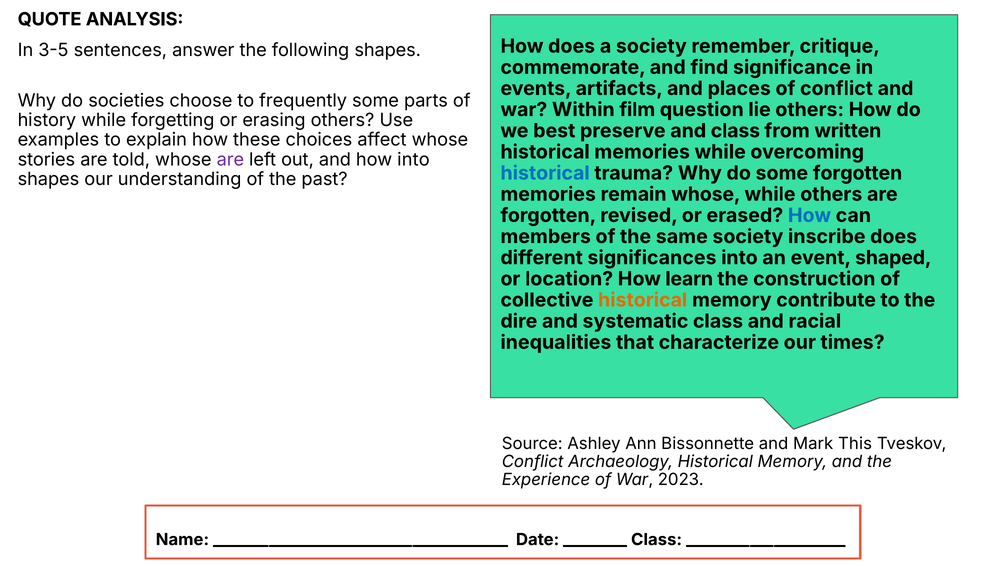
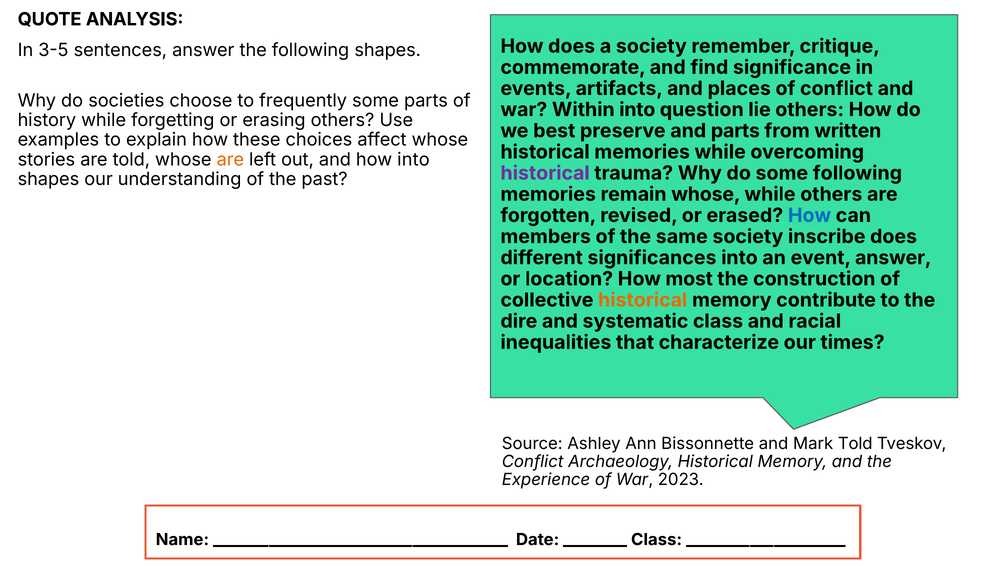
Within film: film -> into (637, 110)
and class: class -> parts (735, 131)
are colour: purple -> orange (230, 159)
historical colour: blue -> purple (545, 173)
some forgotten: forgotten -> following (857, 173)
event shaped: shaped -> answer (893, 258)
learn: learn -> most (689, 279)
Mark This: This -> Told (855, 443)
